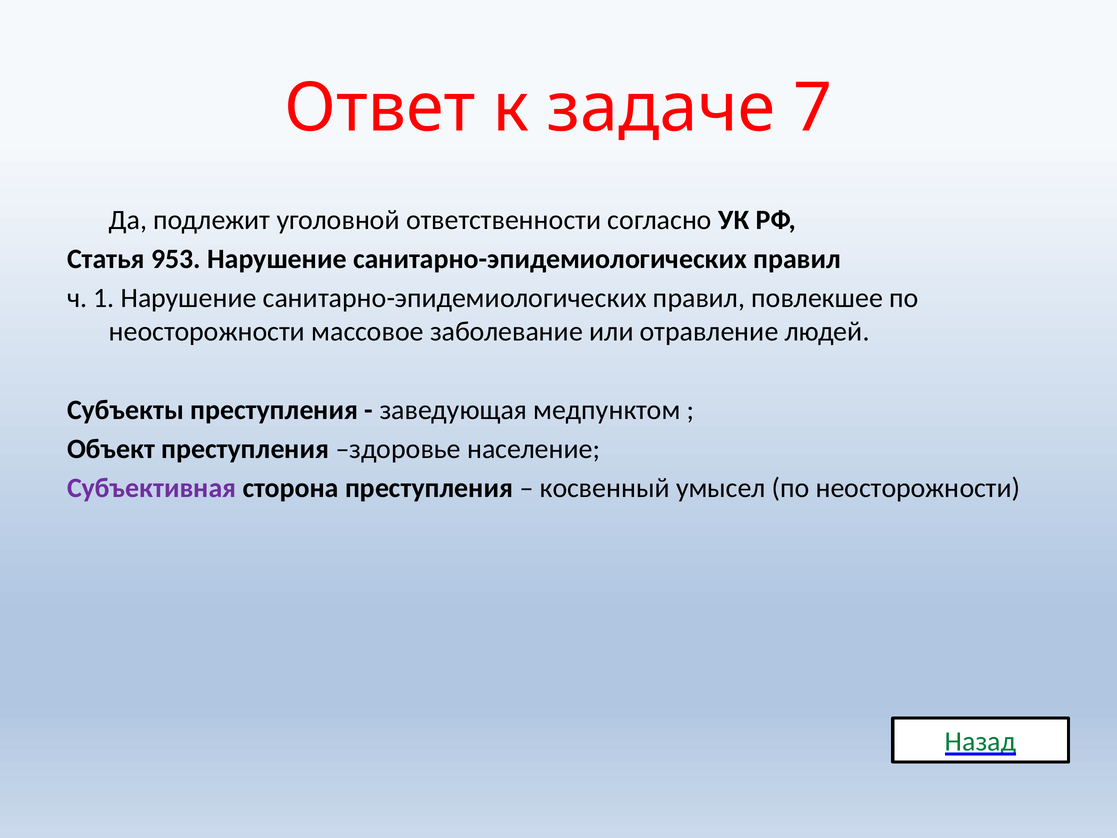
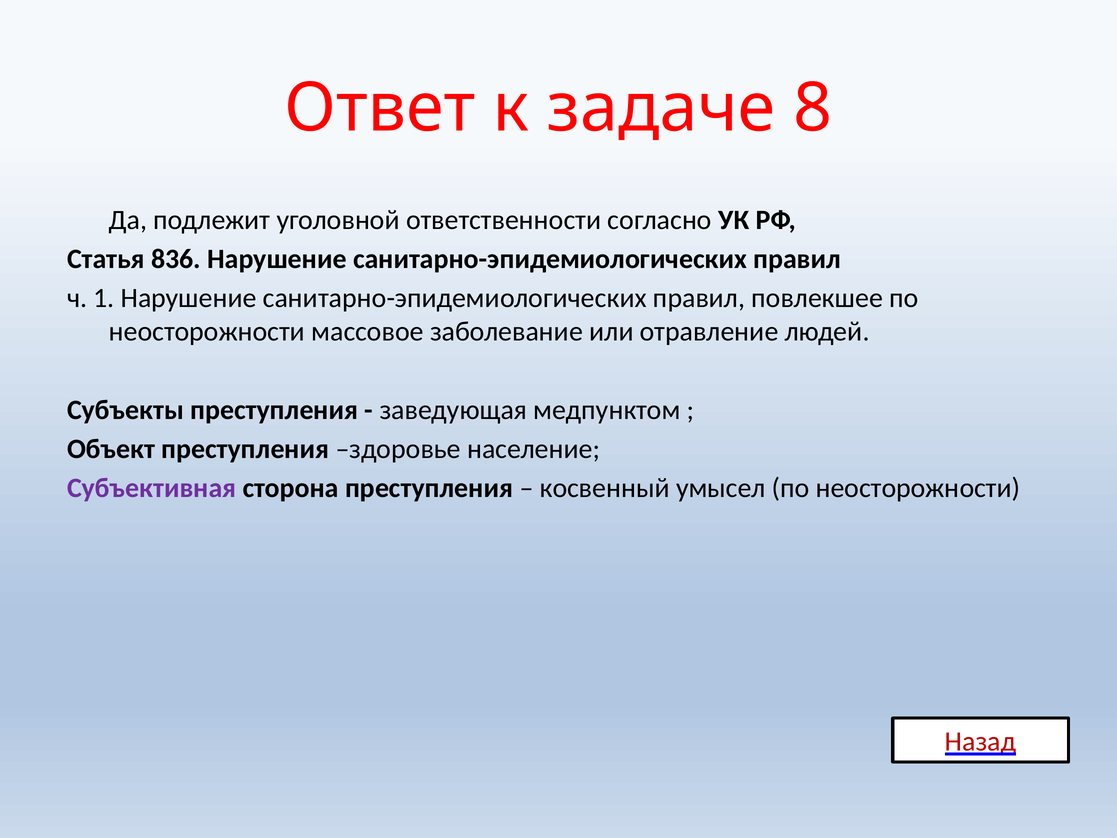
7: 7 -> 8 (813, 108)
953: 953 -> 836 (176, 259)
Назад colour: green -> red (981, 742)
